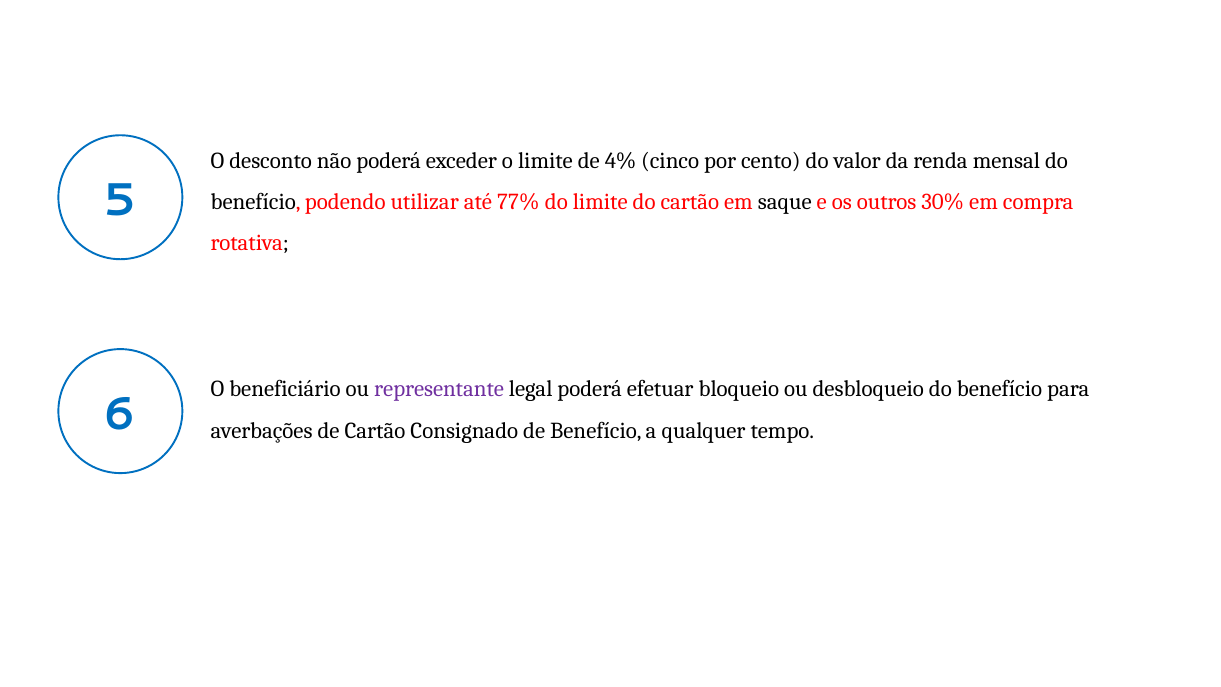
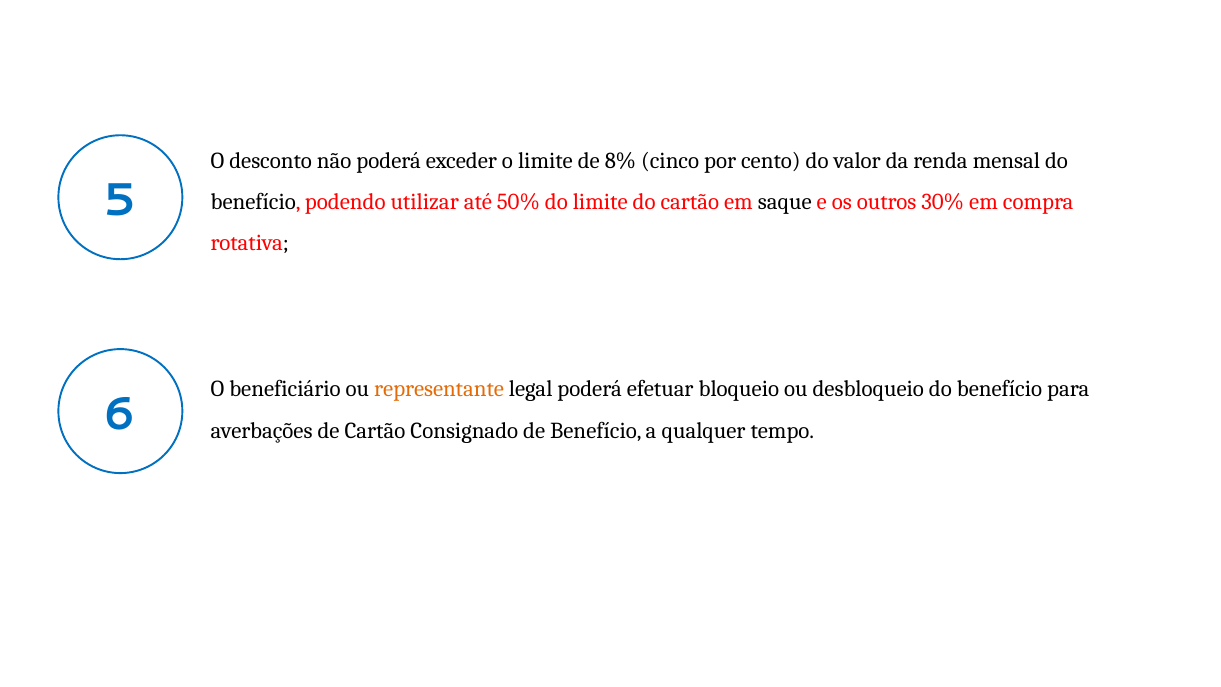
4%: 4% -> 8% (620, 161)
77%: 77% -> 50% (518, 202)
representante colour: purple -> orange (439, 389)
